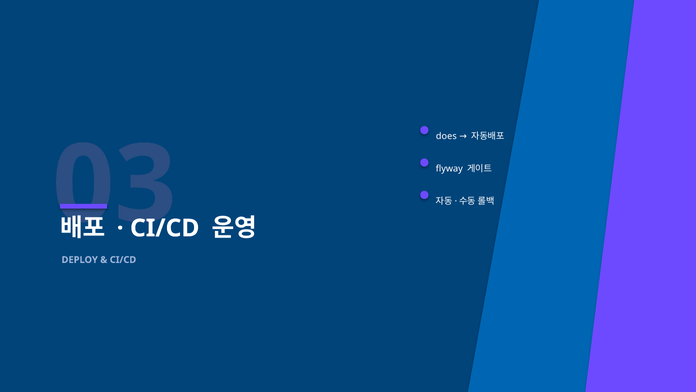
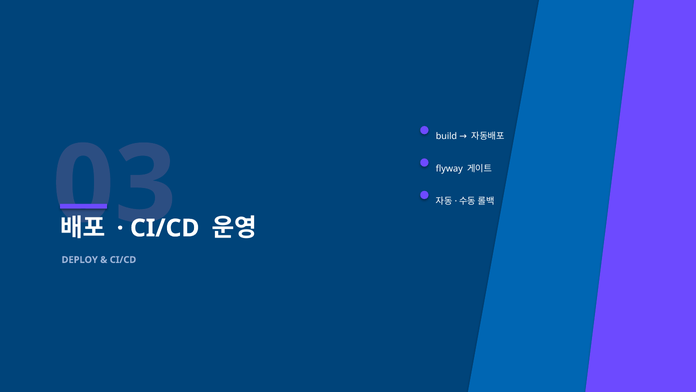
does: does -> build (446, 136)
